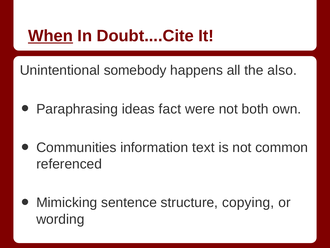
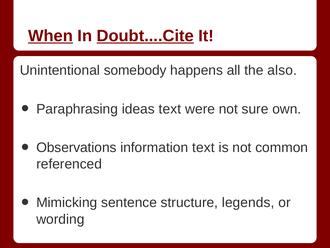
Doubt....Cite underline: none -> present (145, 36)
ideas fact: fact -> text (170, 109)
both: both -> sure (255, 109)
Communities: Communities -> Observations (76, 147)
copying: copying -> legends (248, 202)
